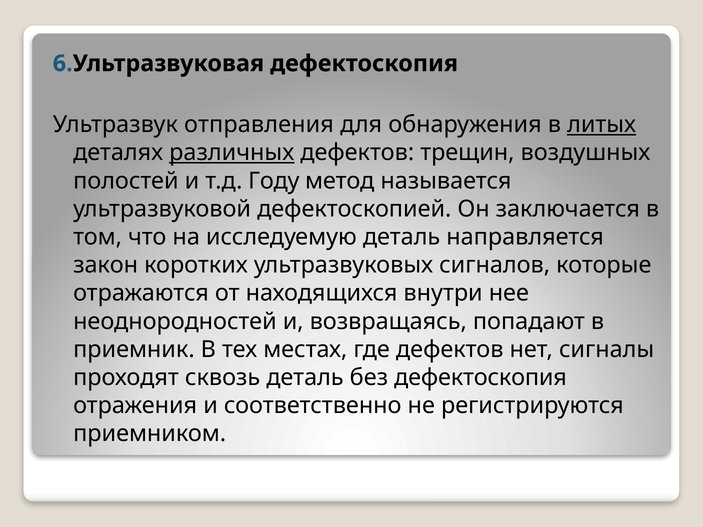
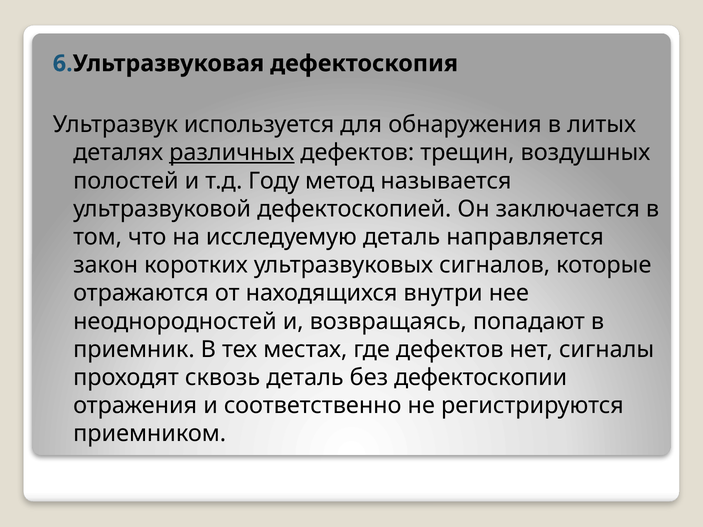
отправления: отправления -> используется (259, 125)
литых underline: present -> none (602, 125)
без дефектоскопия: дефектоскопия -> дефектоскопии (481, 378)
